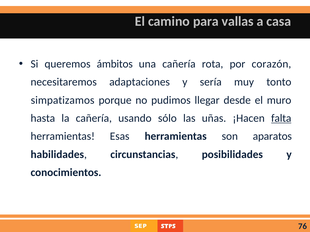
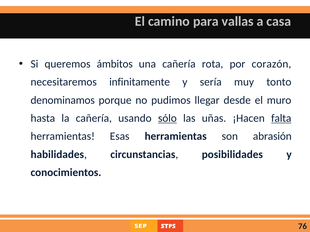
adaptaciones: adaptaciones -> infinitamente (140, 82)
simpatizamos: simpatizamos -> denominamos (63, 100)
sólo underline: none -> present (167, 118)
aparatos: aparatos -> abrasión (272, 137)
